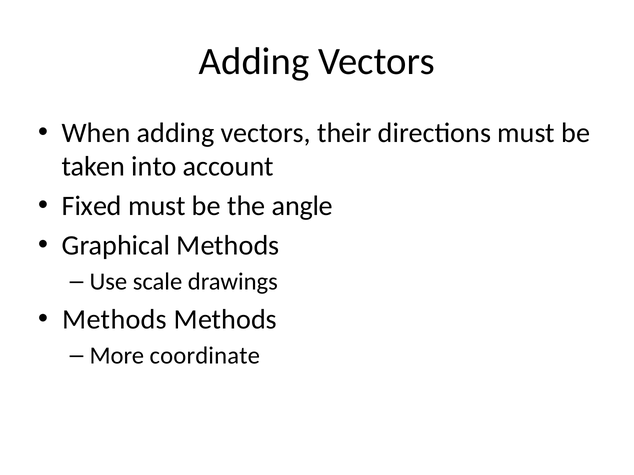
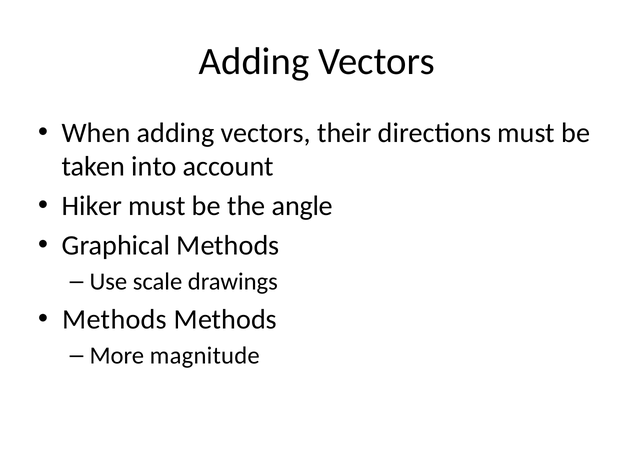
Fixed: Fixed -> Hiker (92, 206)
coordinate: coordinate -> magnitude (205, 356)
